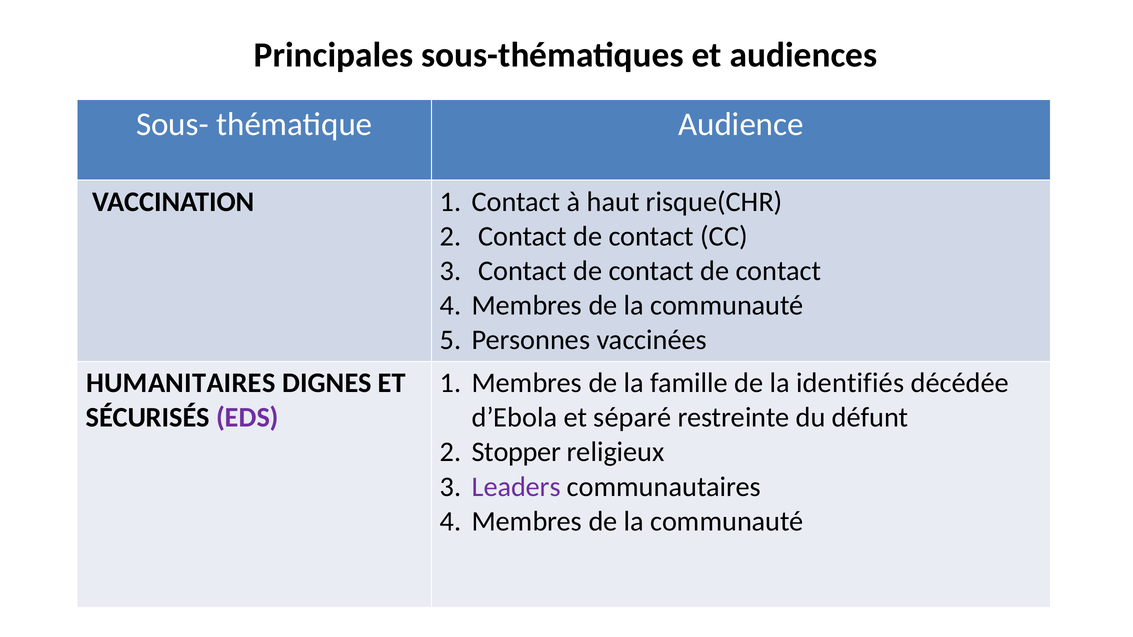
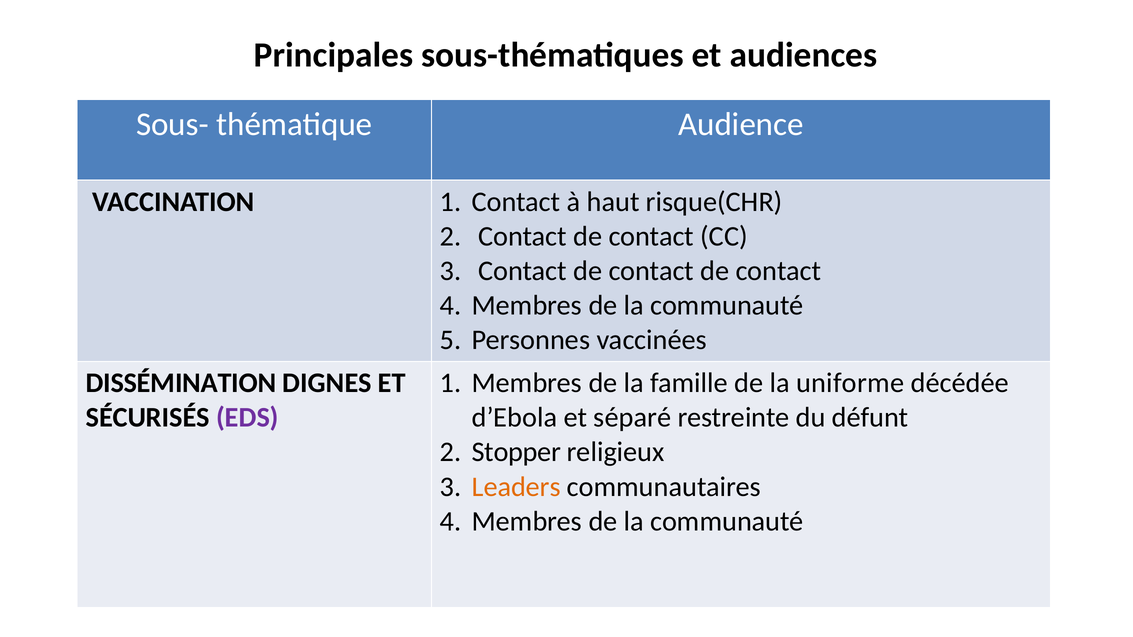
HUMANITAIRES: HUMANITAIRES -> DISSÉMINATION (181, 383)
identifiés: identifiés -> uniforme (850, 383)
Leaders colour: purple -> orange (516, 487)
